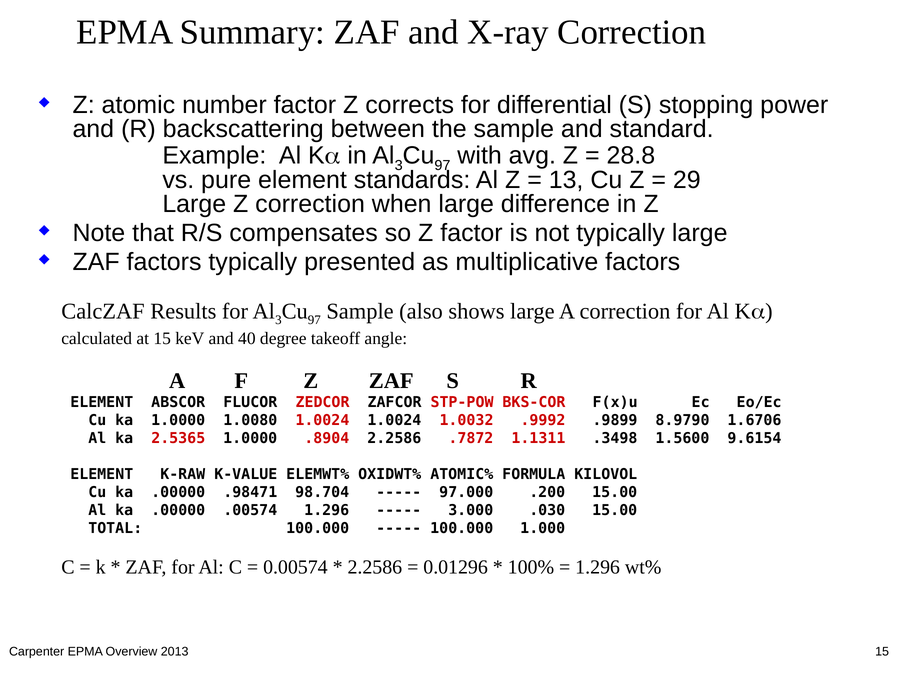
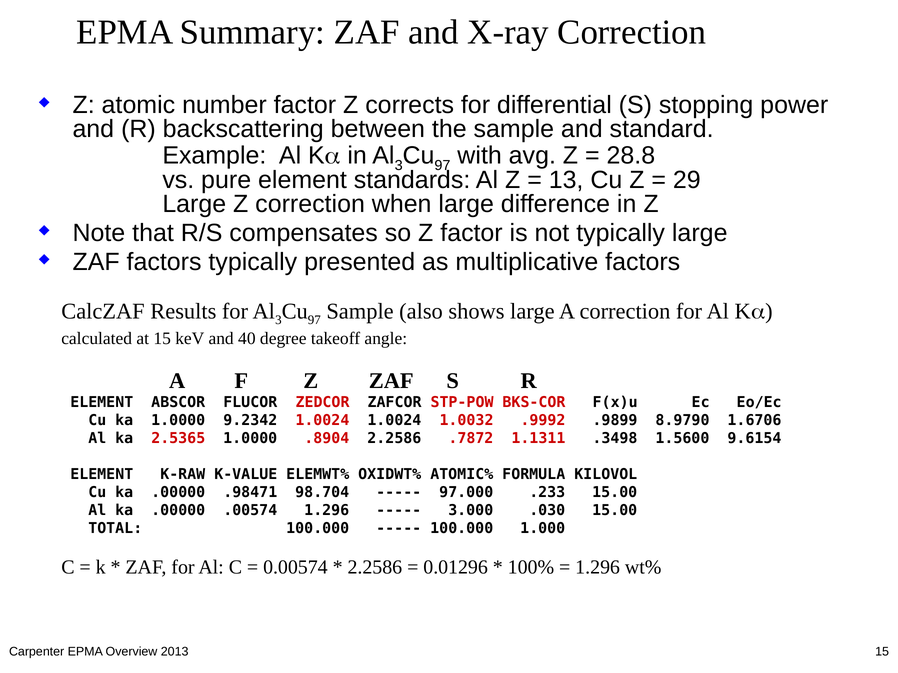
1.0080: 1.0080 -> 9.2342 (250, 421)
.200: .200 -> .233 (547, 493)
